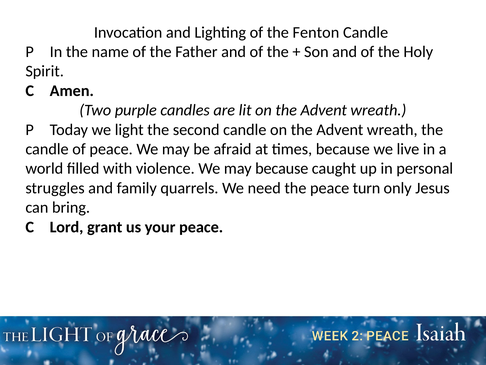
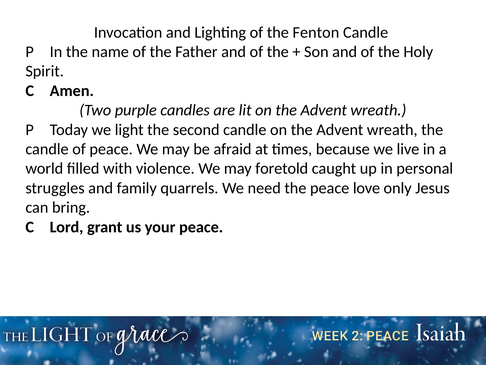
may because: because -> foretold (282, 168)
turn: turn -> love (367, 188)
